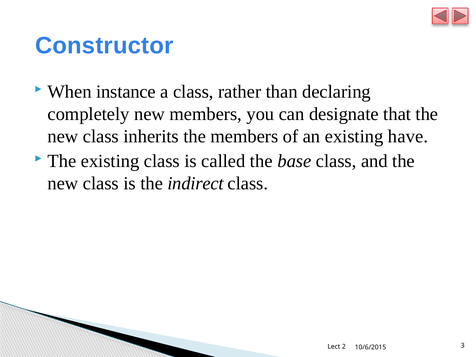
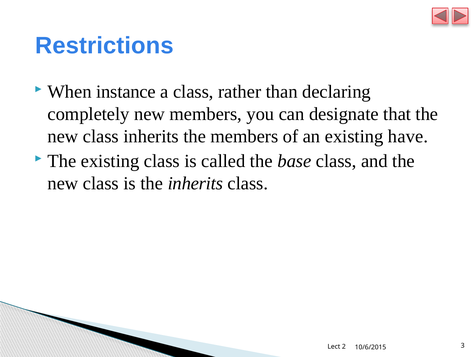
Constructor: Constructor -> Restrictions (104, 46)
the indirect: indirect -> inherits (195, 183)
